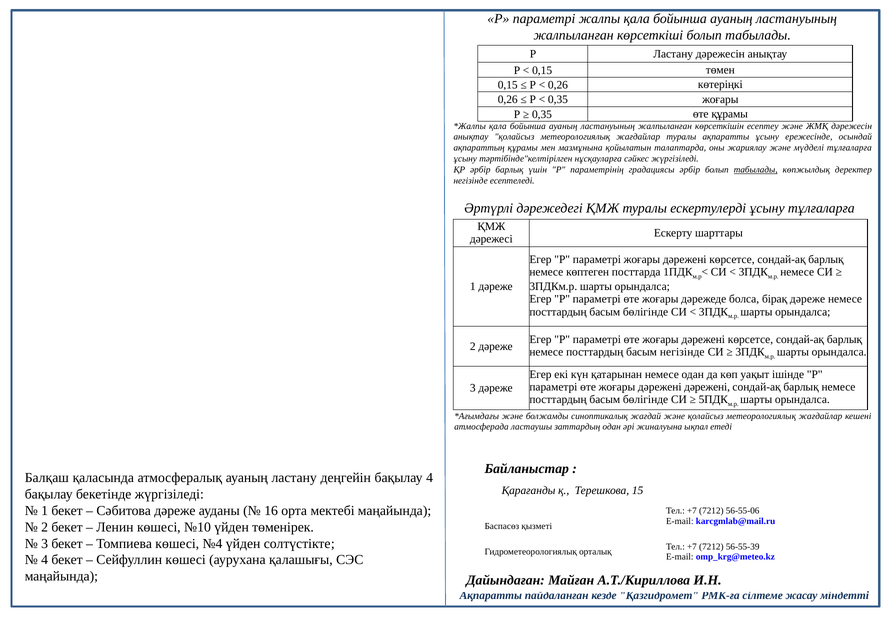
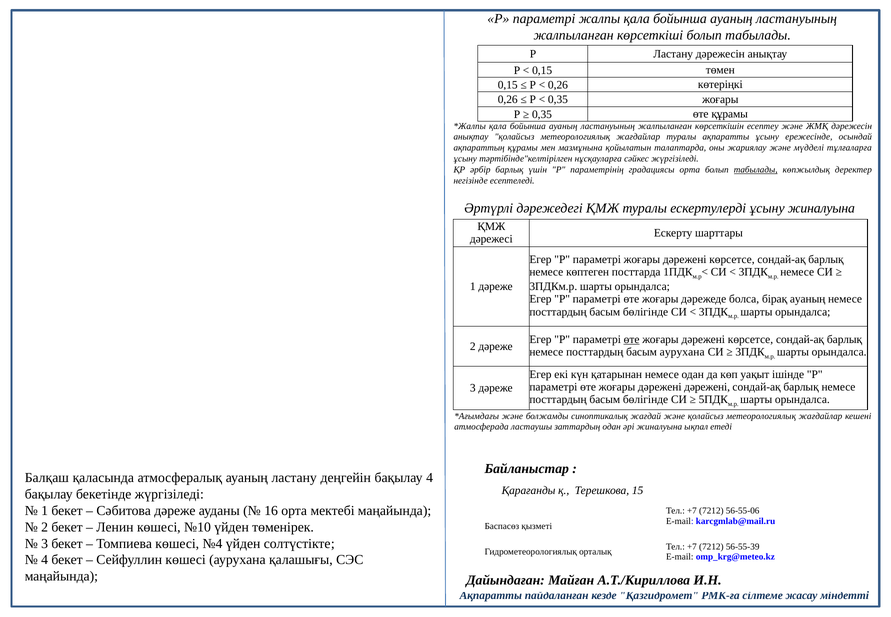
градациясы әрбір: әрбір -> орта (690, 170)
ұсыну тұлғаларға: тұлғаларға -> жиналуына (821, 208)
бірақ дәреже: дәреже -> ауаның (808, 299)
өте underline: none -> present (632, 339)
басым негізінде: негізінде -> аурухана (682, 352)
